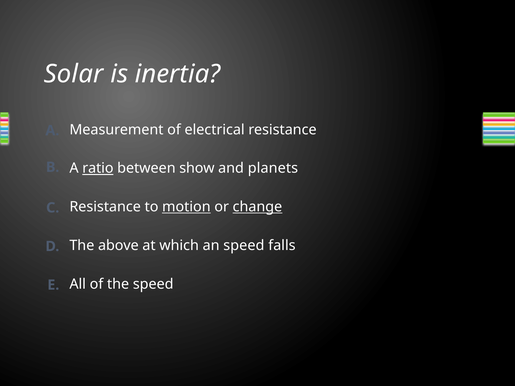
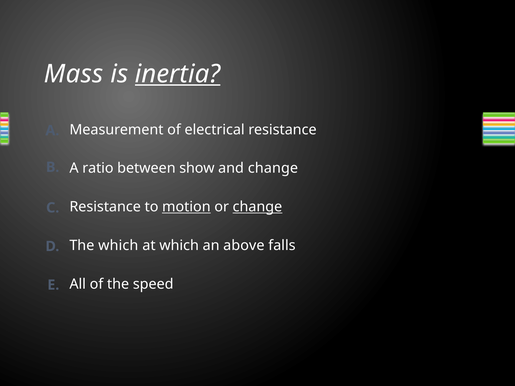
Solar: Solar -> Mass (74, 74)
inertia underline: none -> present (178, 74)
ratio underline: present -> none (98, 168)
and planets: planets -> change (273, 168)
The above: above -> which (118, 246)
an speed: speed -> above (244, 246)
